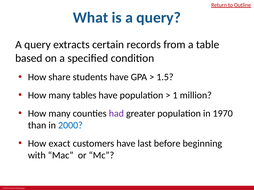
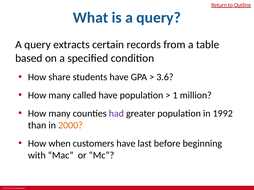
1.5: 1.5 -> 3.6 (165, 77)
tables: tables -> called (85, 96)
1970: 1970 -> 1992 (223, 114)
2000 colour: blue -> orange (70, 126)
exact: exact -> when (60, 144)
